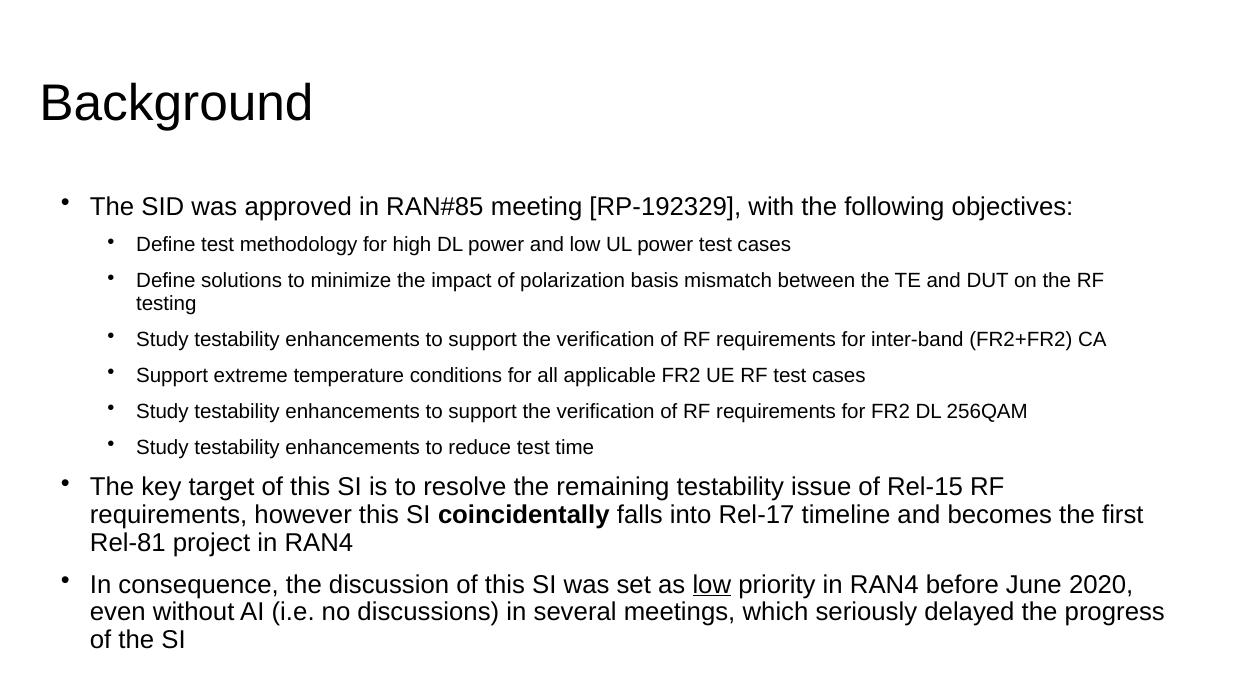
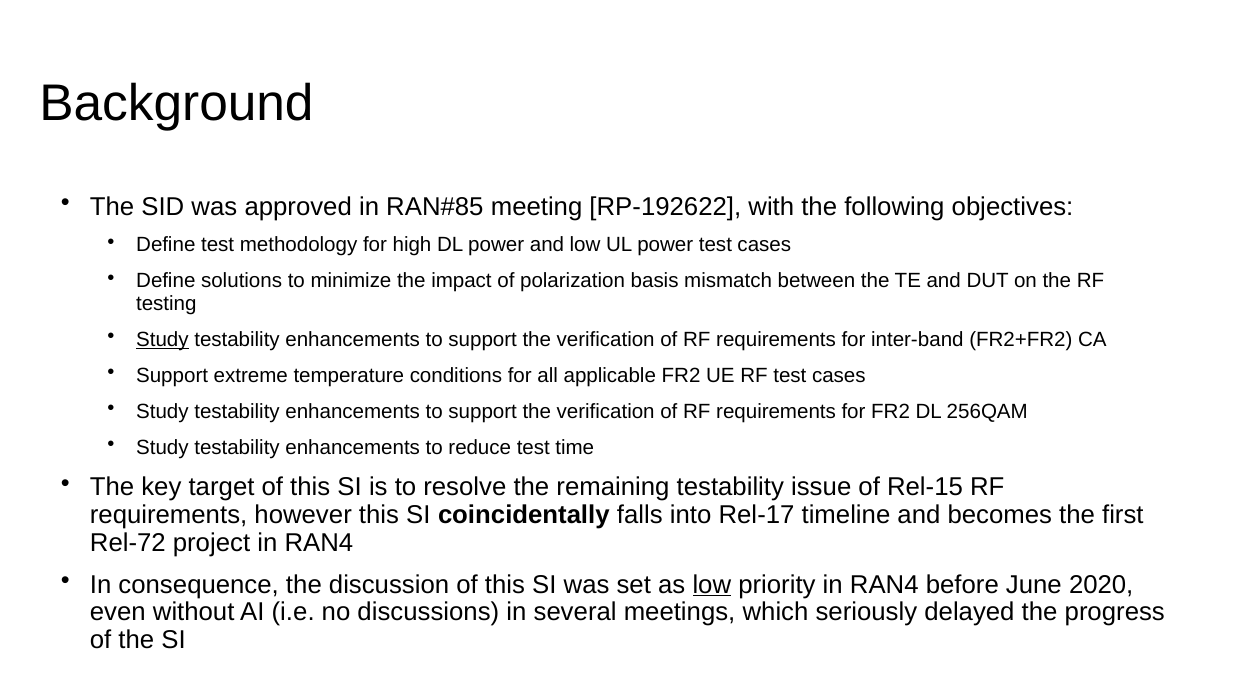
RP-192329: RP-192329 -> RP-192622 (665, 207)
Study underline: none -> present (162, 339)
Rel-81: Rel-81 -> Rel-72 (128, 543)
